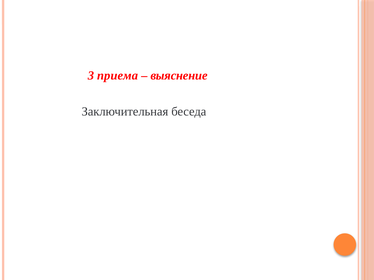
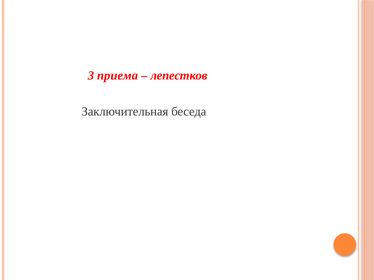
выяснение: выяснение -> лепестков (179, 76)
